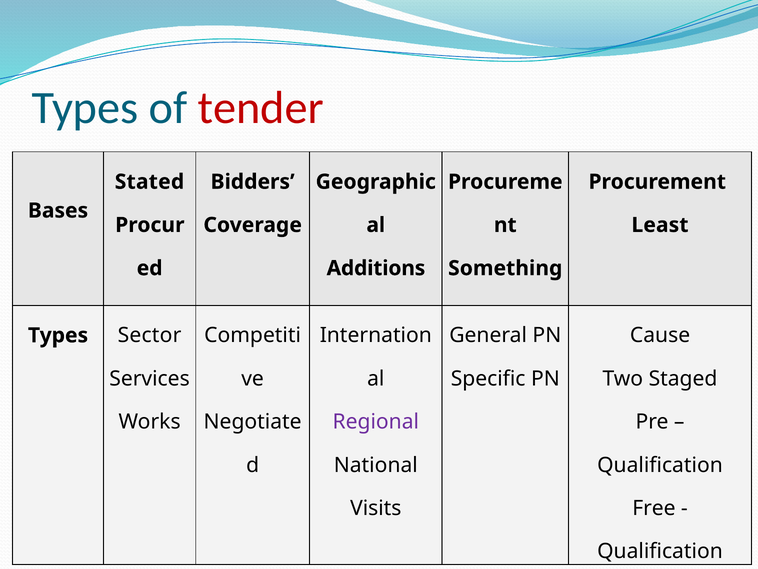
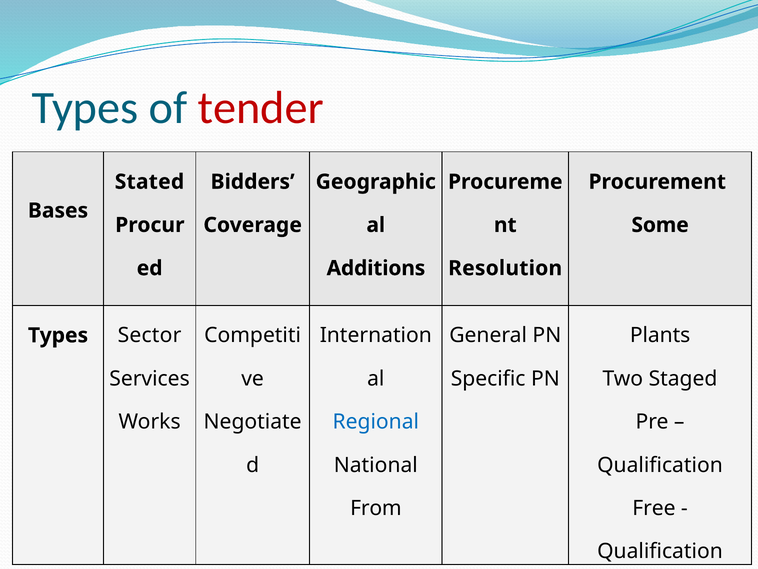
Least: Least -> Some (660, 225)
Something: Something -> Resolution (505, 268)
Cause: Cause -> Plants (660, 335)
Regional colour: purple -> blue (376, 421)
Visits: Visits -> From (376, 508)
